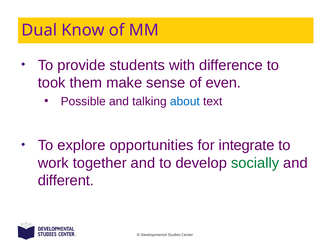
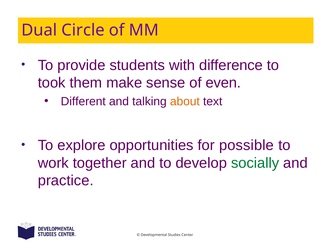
Know: Know -> Circle (83, 30)
Possible: Possible -> Different (83, 101)
about colour: blue -> orange (185, 101)
integrate: integrate -> possible (246, 145)
different: different -> practice (66, 180)
